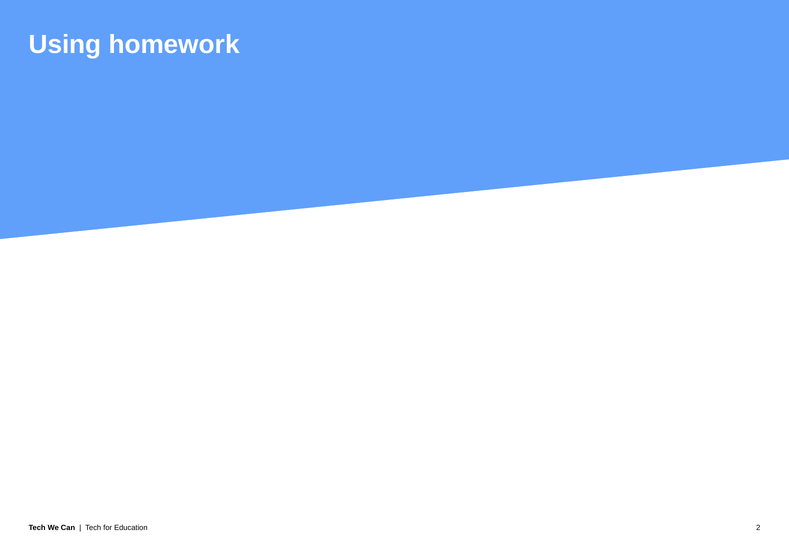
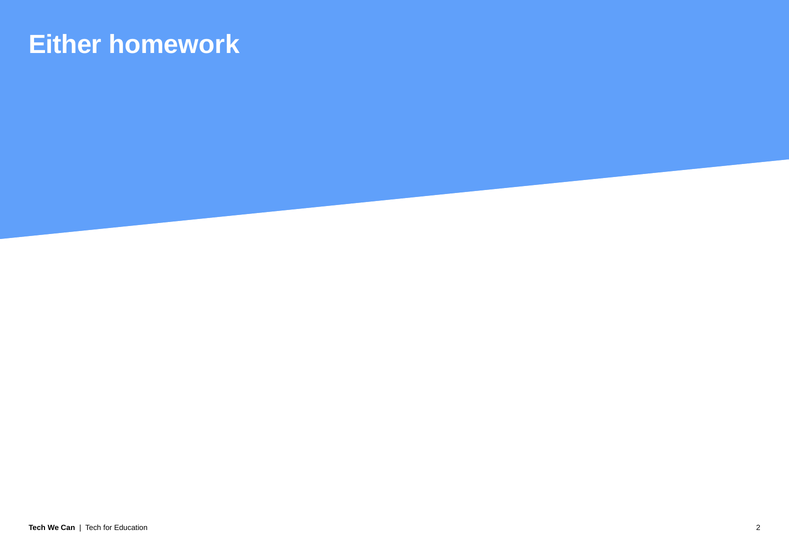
Using: Using -> Either (65, 45)
